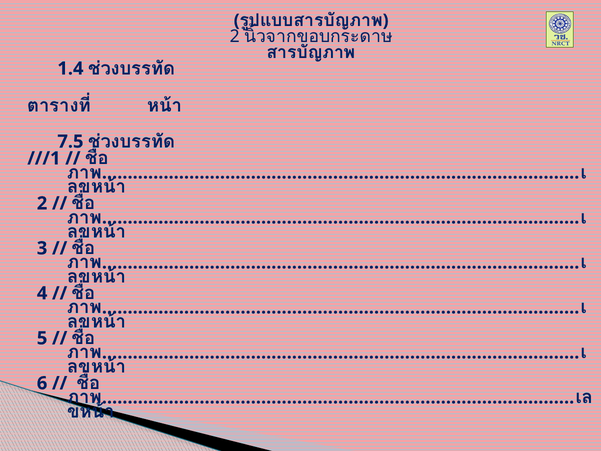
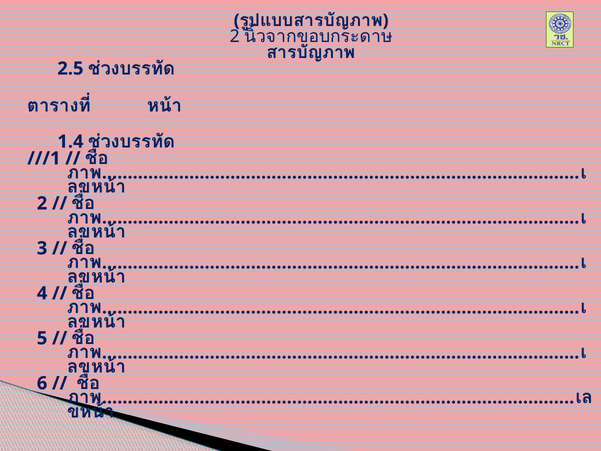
1.4: 1.4 -> 2.5 (70, 68)
7.5: 7.5 -> 1.4 (70, 142)
